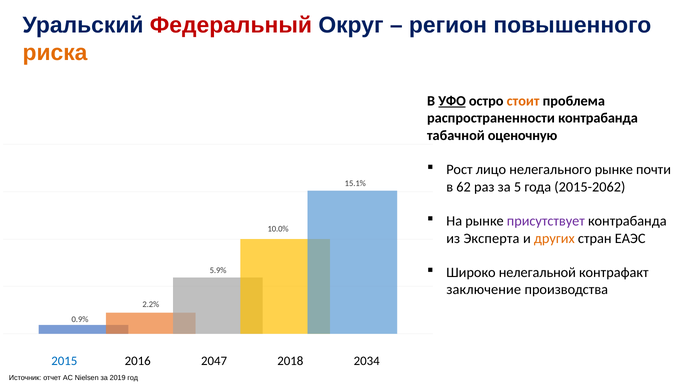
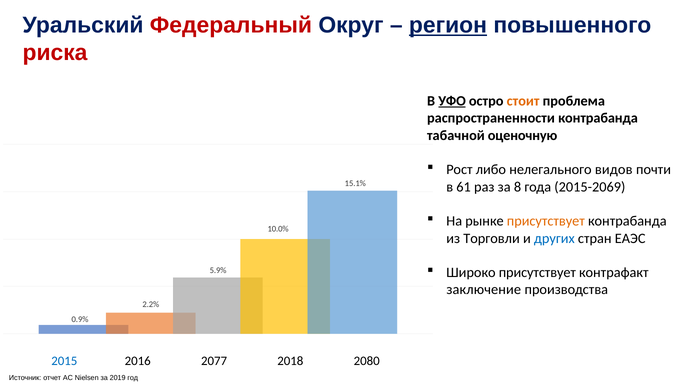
регион underline: none -> present (448, 25)
риска colour: orange -> red (55, 53)
лицо: лицо -> либо (491, 170)
нелегального рынке: рынке -> видов (614, 170)
62: 62 -> 61 (464, 187)
5: 5 -> 8 (518, 187)
2015-2062: 2015-2062 -> 2015-2069 (590, 187)
присутствует colour: purple -> orange (546, 221)
Эксперта: Эксперта -> Торговли (492, 238)
других colour: orange -> blue (554, 238)
Широко нелегальной: нелегальной -> присутствует (537, 273)
2047: 2047 -> 2077 (214, 361)
2034: 2034 -> 2080 (367, 361)
